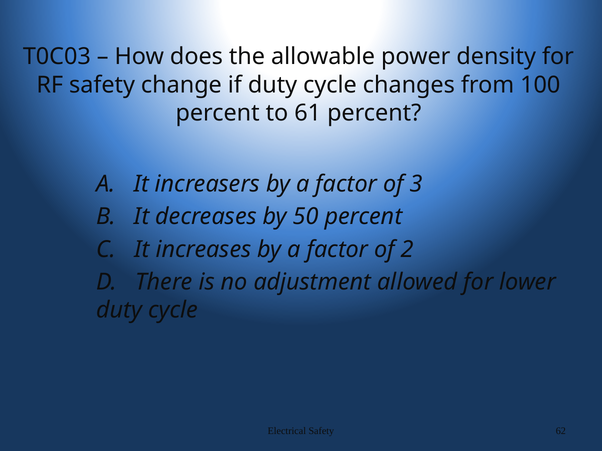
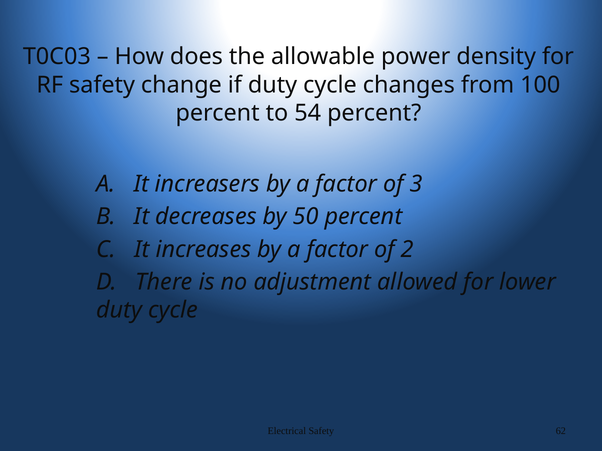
61: 61 -> 54 (308, 113)
